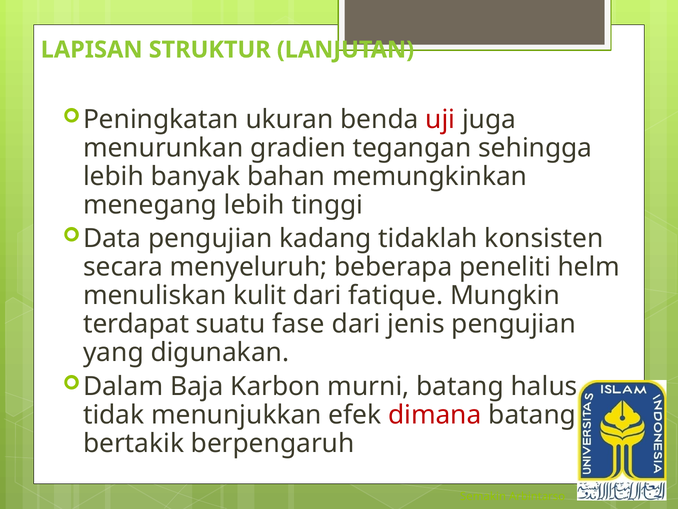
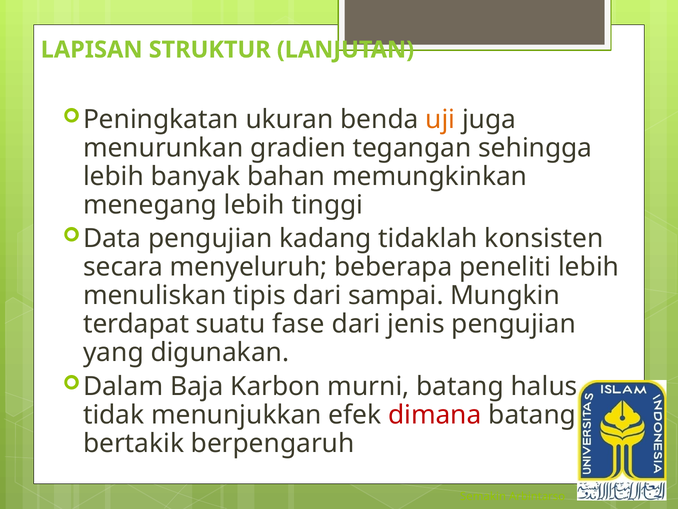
uji colour: red -> orange (440, 119)
peneliti helm: helm -> lebih (589, 267)
kulit: kulit -> tipis (259, 295)
fatique: fatique -> sampai (396, 295)
